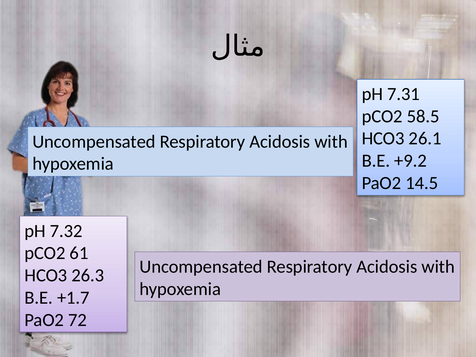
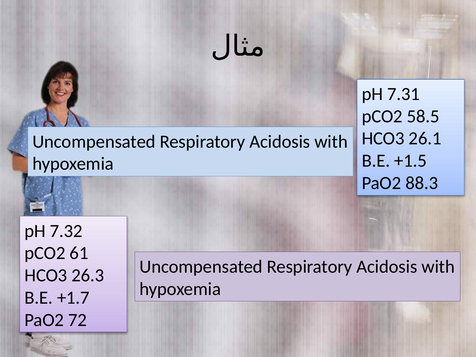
+9.2: +9.2 -> +1.5 (410, 161)
14.5: 14.5 -> 88.3 (422, 183)
